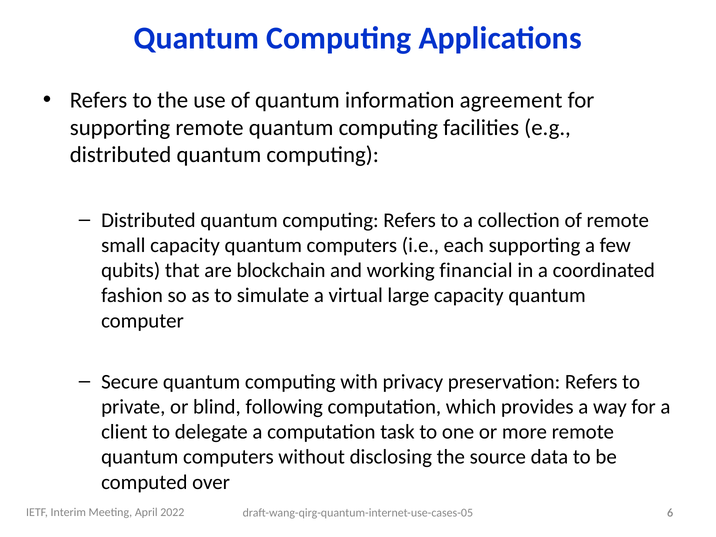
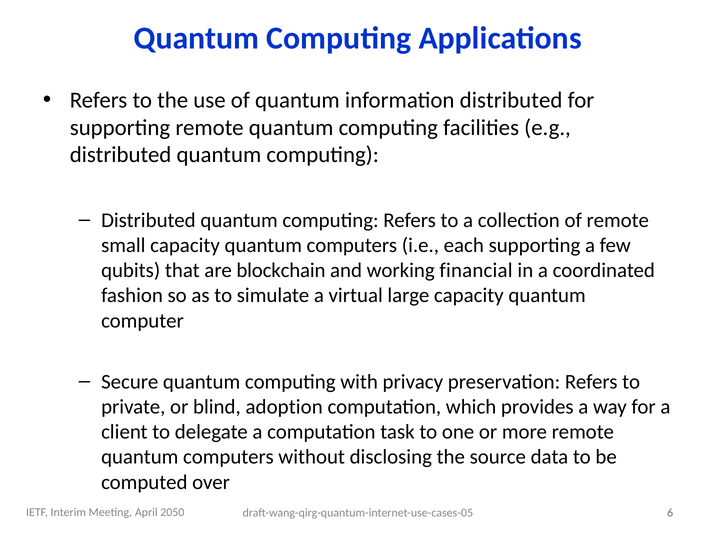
information agreement: agreement -> distributed (511, 100)
following: following -> adoption (284, 407)
2022: 2022 -> 2050 (172, 512)
